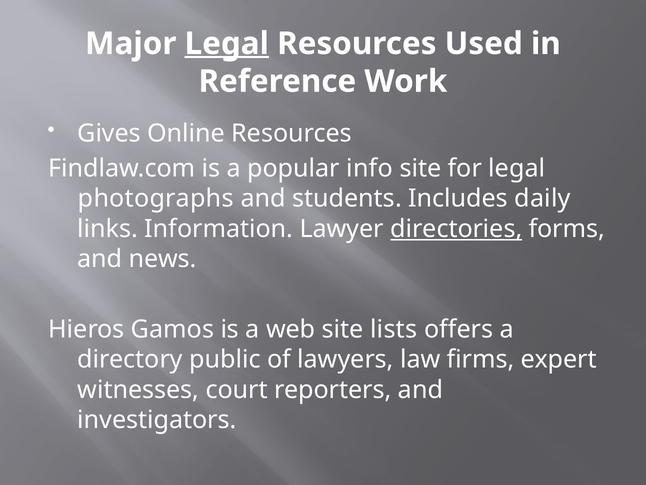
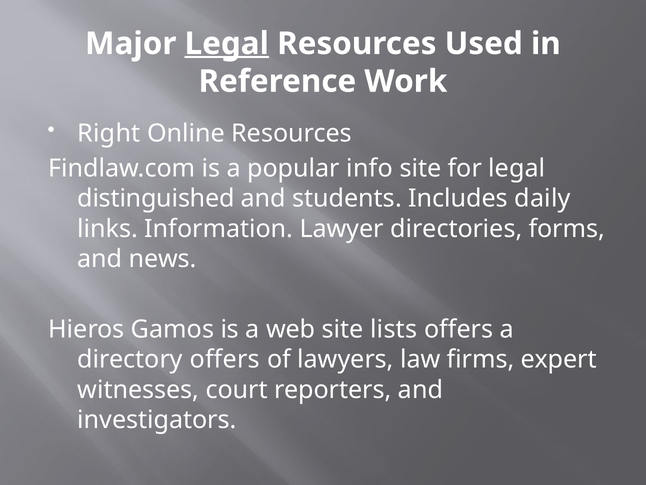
Gives: Gives -> Right (109, 133)
photographs: photographs -> distinguished (156, 198)
directories underline: present -> none (456, 229)
directory public: public -> offers (225, 359)
